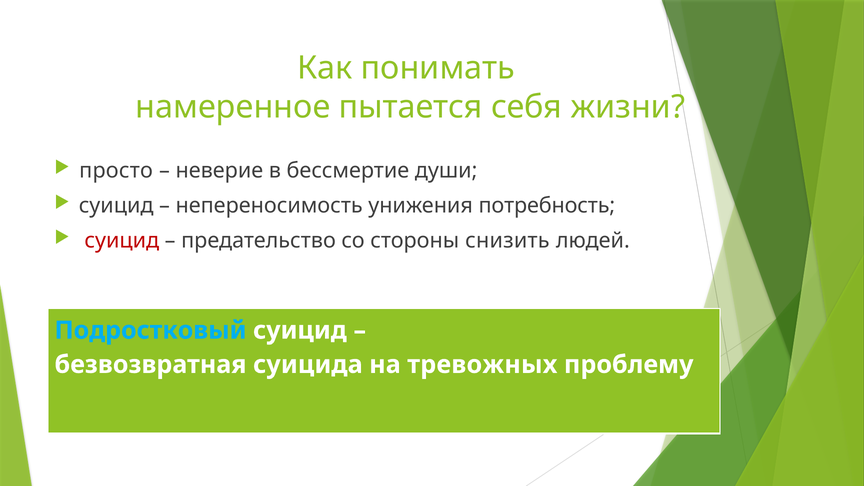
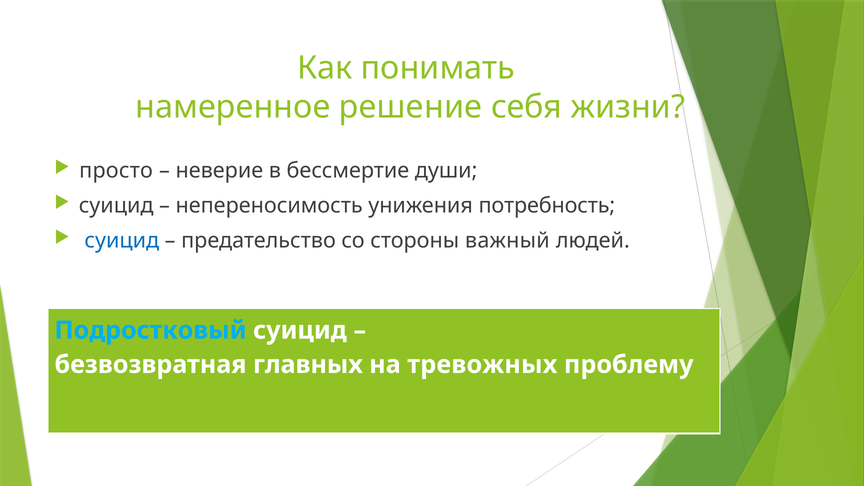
пытается: пытается -> решение (411, 107)
суицид colour: red -> blue (122, 241)
снизить: снизить -> важный (507, 241)
суицида: суицида -> главных (308, 365)
